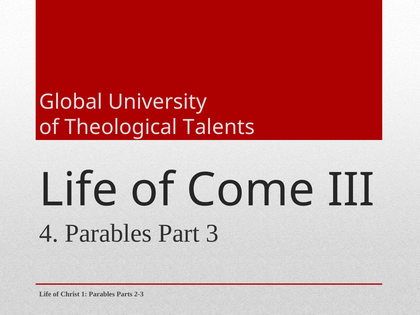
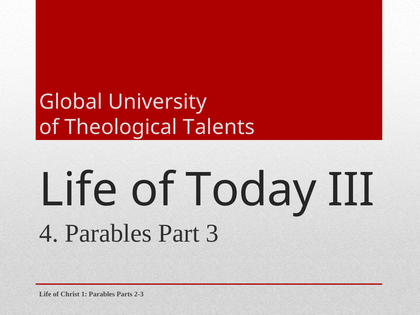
Come: Come -> Today (251, 190)
